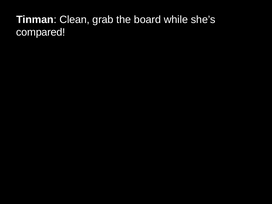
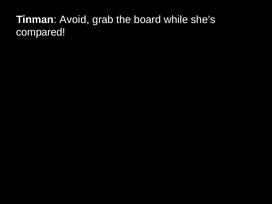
Clean: Clean -> Avoid (74, 20)
